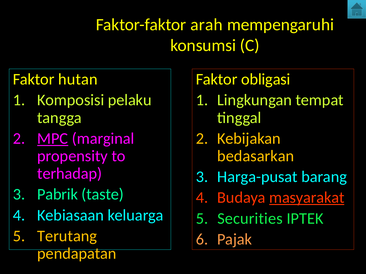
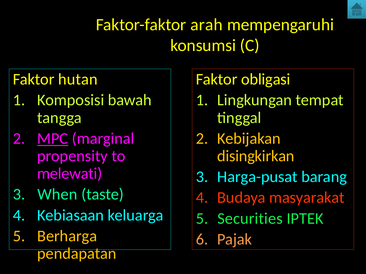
pelaku: pelaku -> bawah (130, 100)
bedasarkan: bedasarkan -> disingkirkan (256, 156)
terhadap: terhadap -> melewati (70, 174)
Pabrik: Pabrik -> When (57, 195)
masyarakat underline: present -> none (307, 198)
Terutang: Terutang -> Berharga (67, 236)
